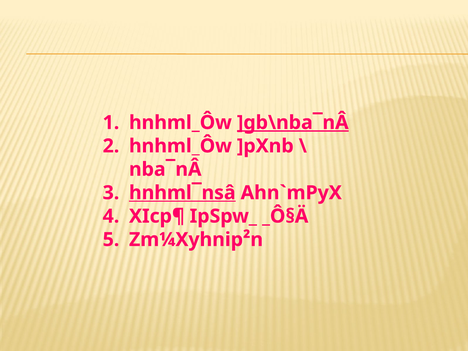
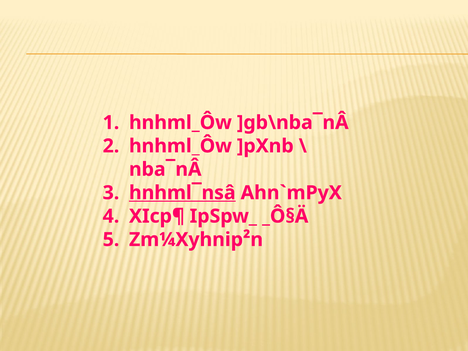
]gb\nba¯nÂ underline: present -> none (293, 123)
